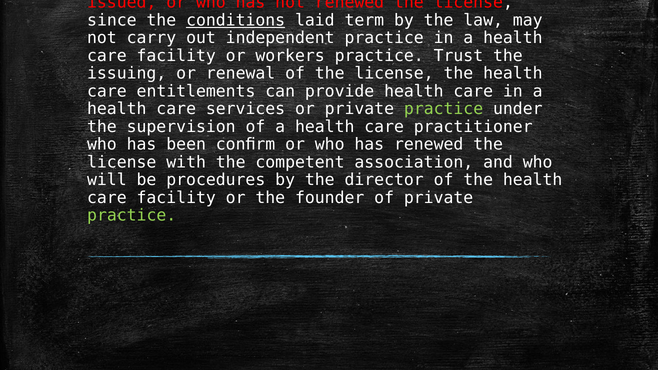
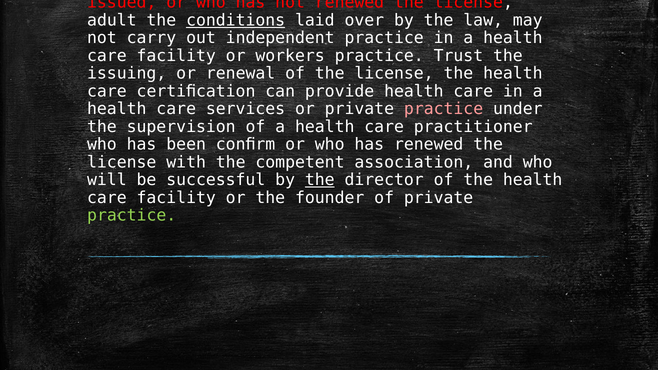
since: since -> adult (112, 20)
term: term -> over (364, 20)
entitlements: entitlements -> certiﬁcation (196, 91)
practice colour: light green -> pink (444, 109)
procedures: procedures -> successful (216, 180)
the underline: none -> present (320, 180)
